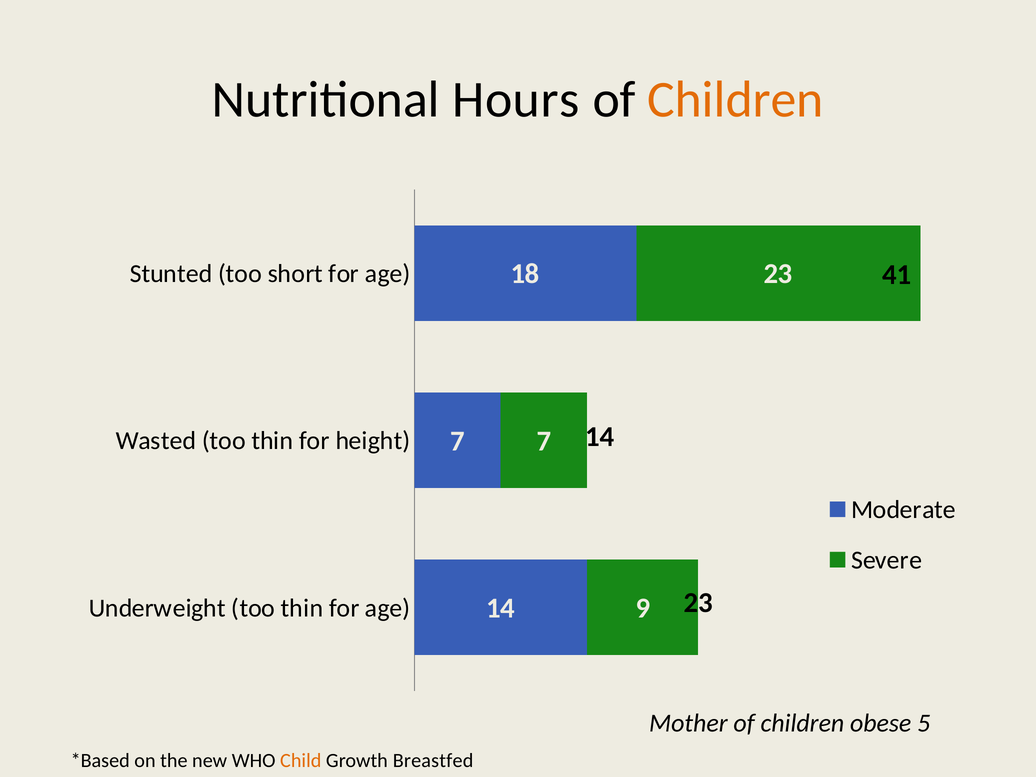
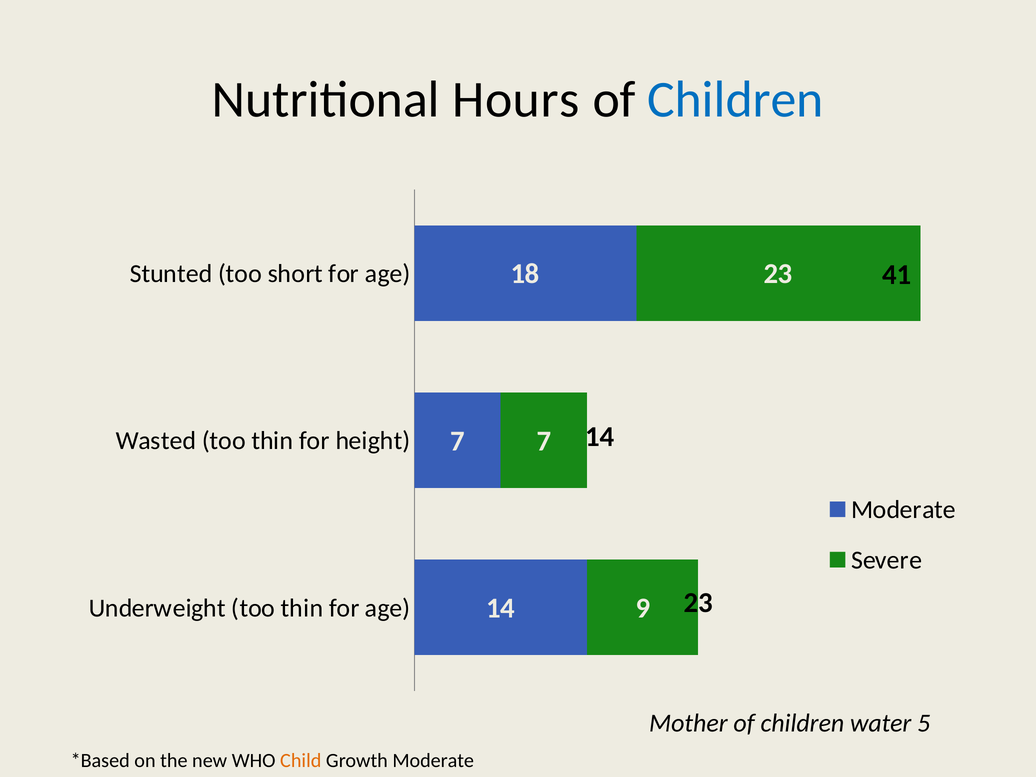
Children colour: orange -> blue (735, 99)
obese: obese -> water (881, 723)
Growth Breastfed: Breastfed -> Moderate (433, 761)
